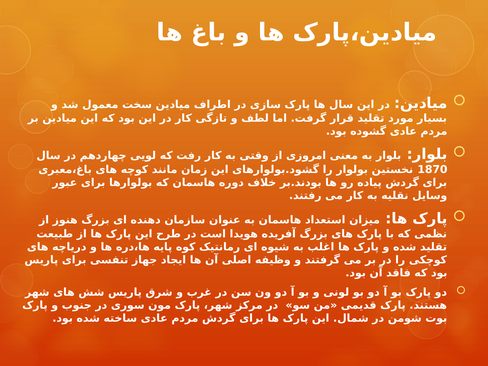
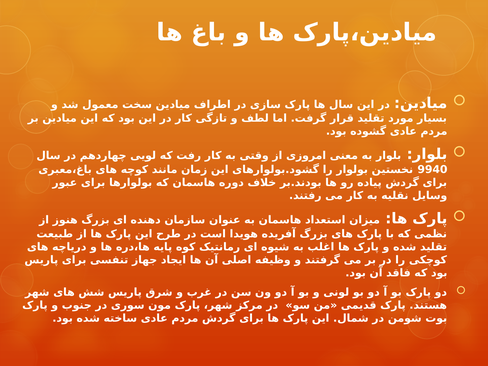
1870: 1870 -> 9940 (432, 170)
